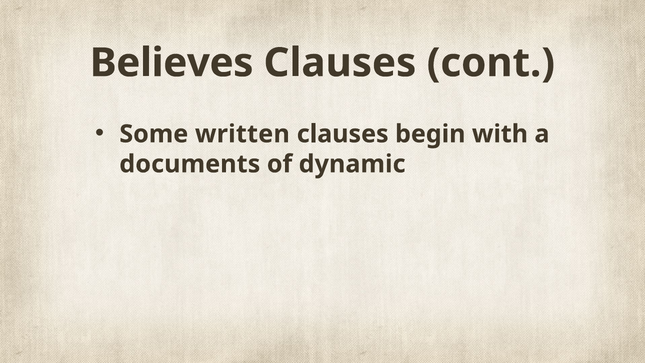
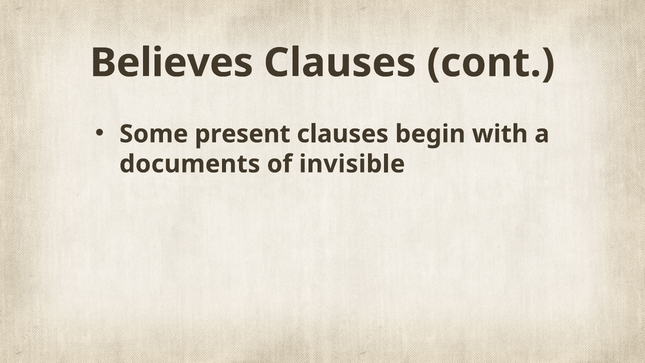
written: written -> present (243, 134)
dynamic: dynamic -> invisible (352, 164)
